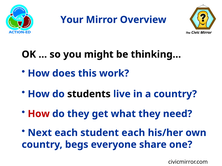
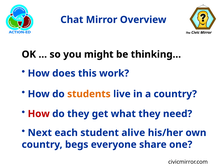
Your: Your -> Chat (72, 20)
students colour: black -> orange (89, 94)
student each: each -> alive (133, 133)
